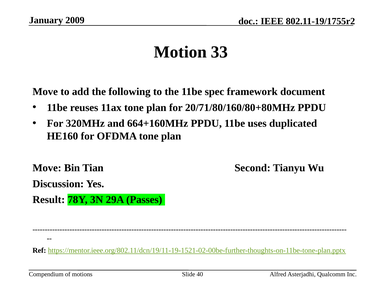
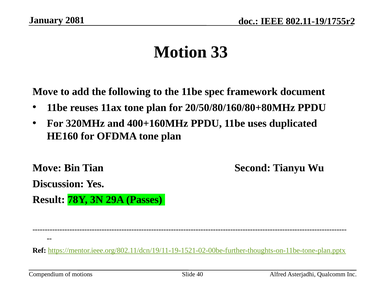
2009: 2009 -> 2081 (75, 20)
20/71/80/160/80+80MHz: 20/71/80/160/80+80MHz -> 20/50/80/160/80+80MHz (240, 108)
664+160MHz: 664+160MHz -> 400+160MHz (158, 124)
